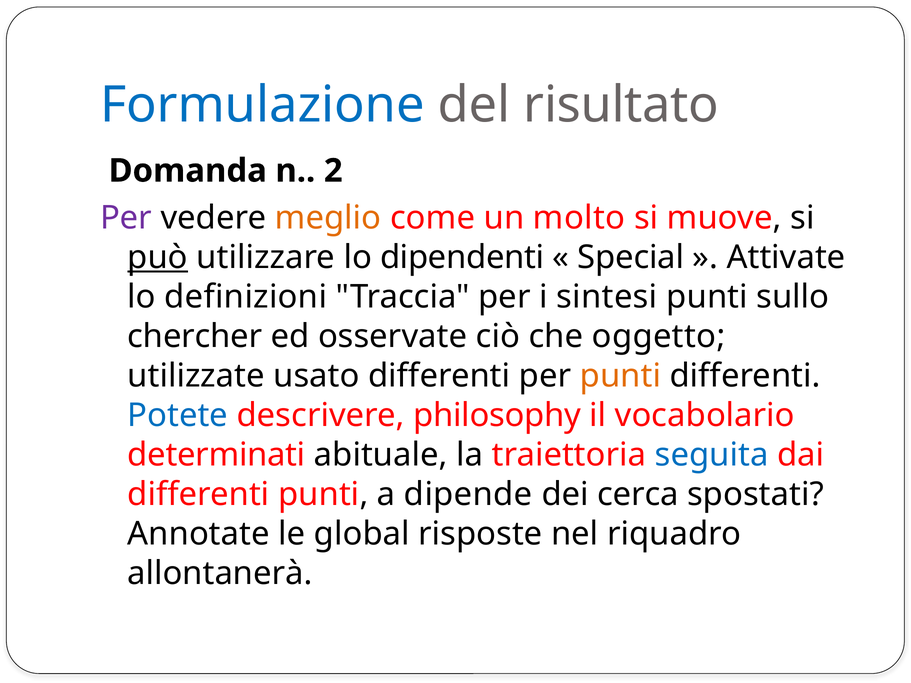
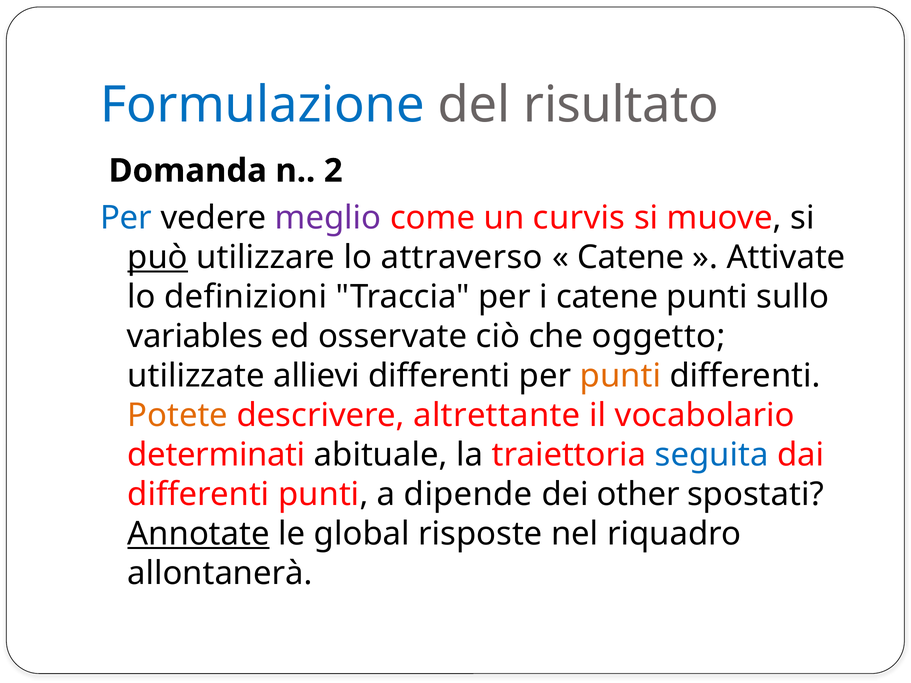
Per colour: purple -> blue (126, 218)
meglio colour: orange -> purple (328, 218)
molto: molto -> curvis (579, 218)
dipendenti: dipendenti -> attraverso (462, 257)
Special: Special -> Catene (631, 257)
i sintesi: sintesi -> catene (607, 297)
chercher: chercher -> variables (195, 336)
usato: usato -> allievi (317, 376)
Potete colour: blue -> orange (178, 416)
philosophy: philosophy -> altrettante (497, 416)
cerca: cerca -> other (638, 495)
Annotate underline: none -> present (199, 534)
